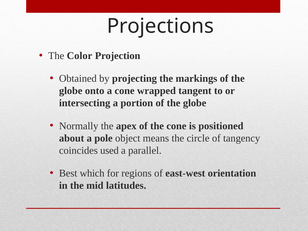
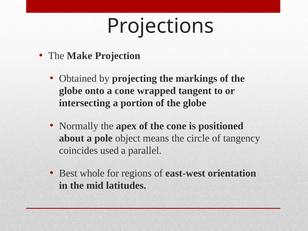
Color: Color -> Make (80, 56)
which: which -> whole (92, 173)
